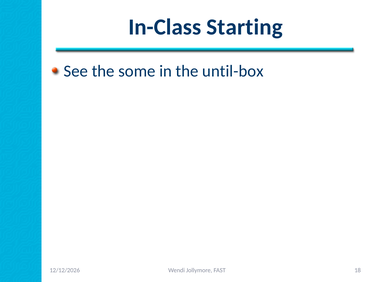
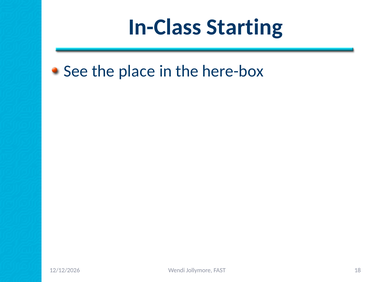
some: some -> place (137, 71)
until-box: until-box -> here-box (233, 71)
